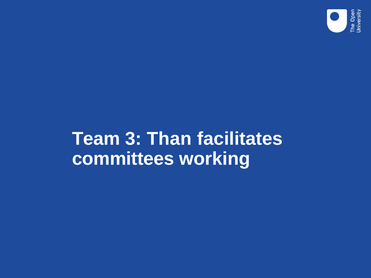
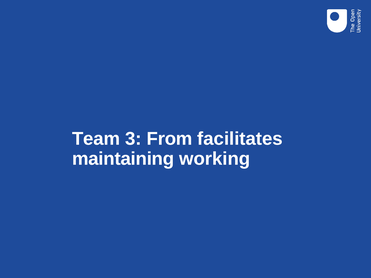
Than: Than -> From (170, 139)
committees: committees -> maintaining (123, 159)
